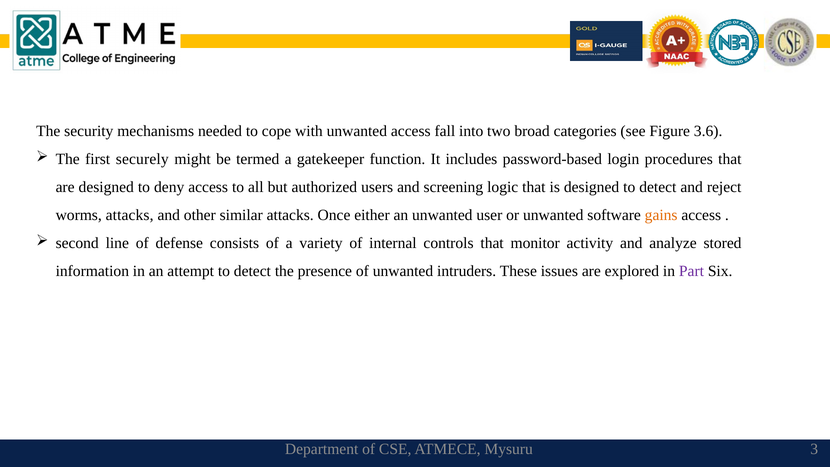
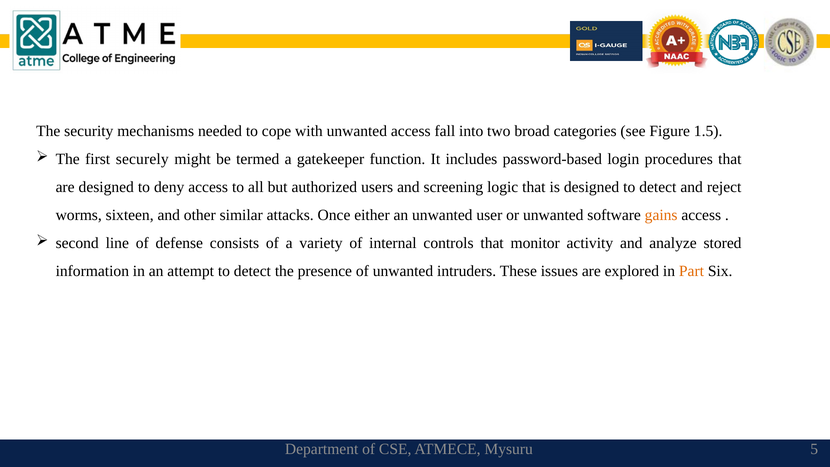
3.6: 3.6 -> 1.5 (708, 131)
worms attacks: attacks -> sixteen (130, 215)
Part colour: purple -> orange (691, 271)
3: 3 -> 5 (814, 449)
